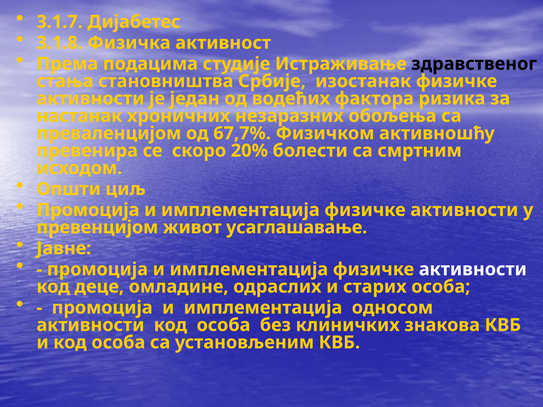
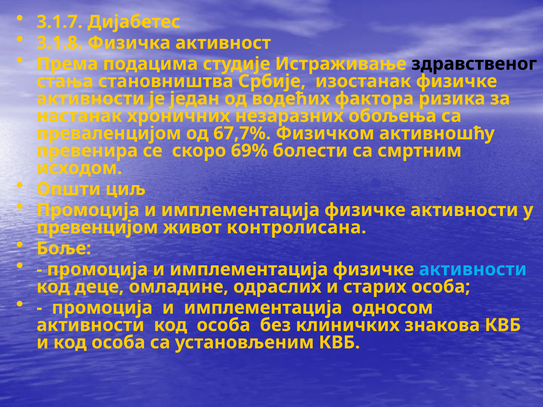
20%: 20% -> 69% (249, 151)
усаглашавање: усаглашавање -> контролисана (296, 227)
Јавне: Јавне -> Боље (64, 248)
активности colour: white -> light blue (473, 269)
